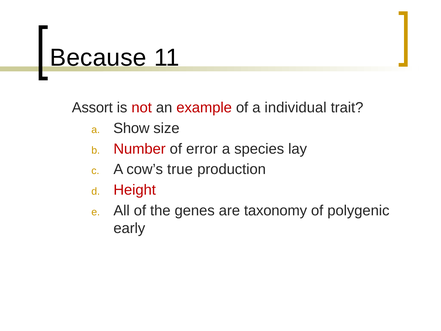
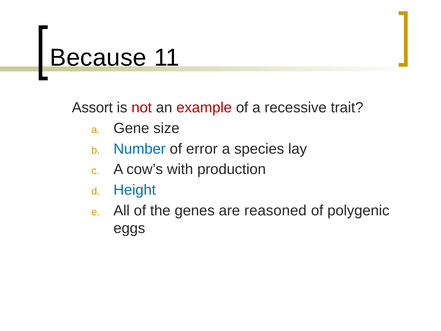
individual: individual -> recessive (296, 108)
Show: Show -> Gene (131, 128)
Number colour: red -> blue (140, 149)
true: true -> with (180, 169)
Height colour: red -> blue (135, 190)
taxonomy: taxonomy -> reasoned (275, 210)
early: early -> eggs (129, 228)
